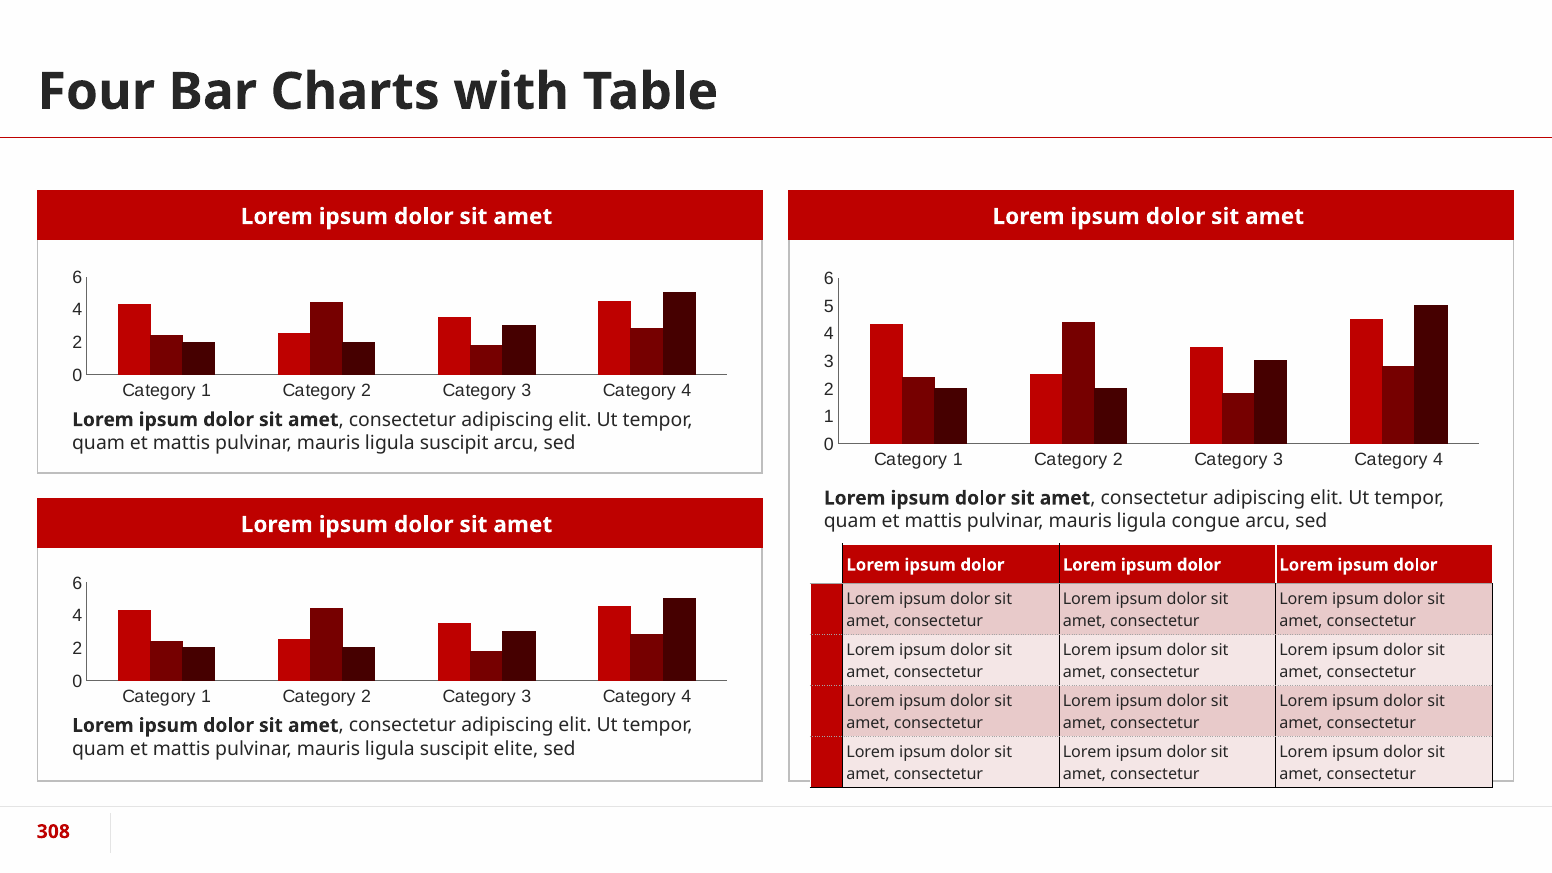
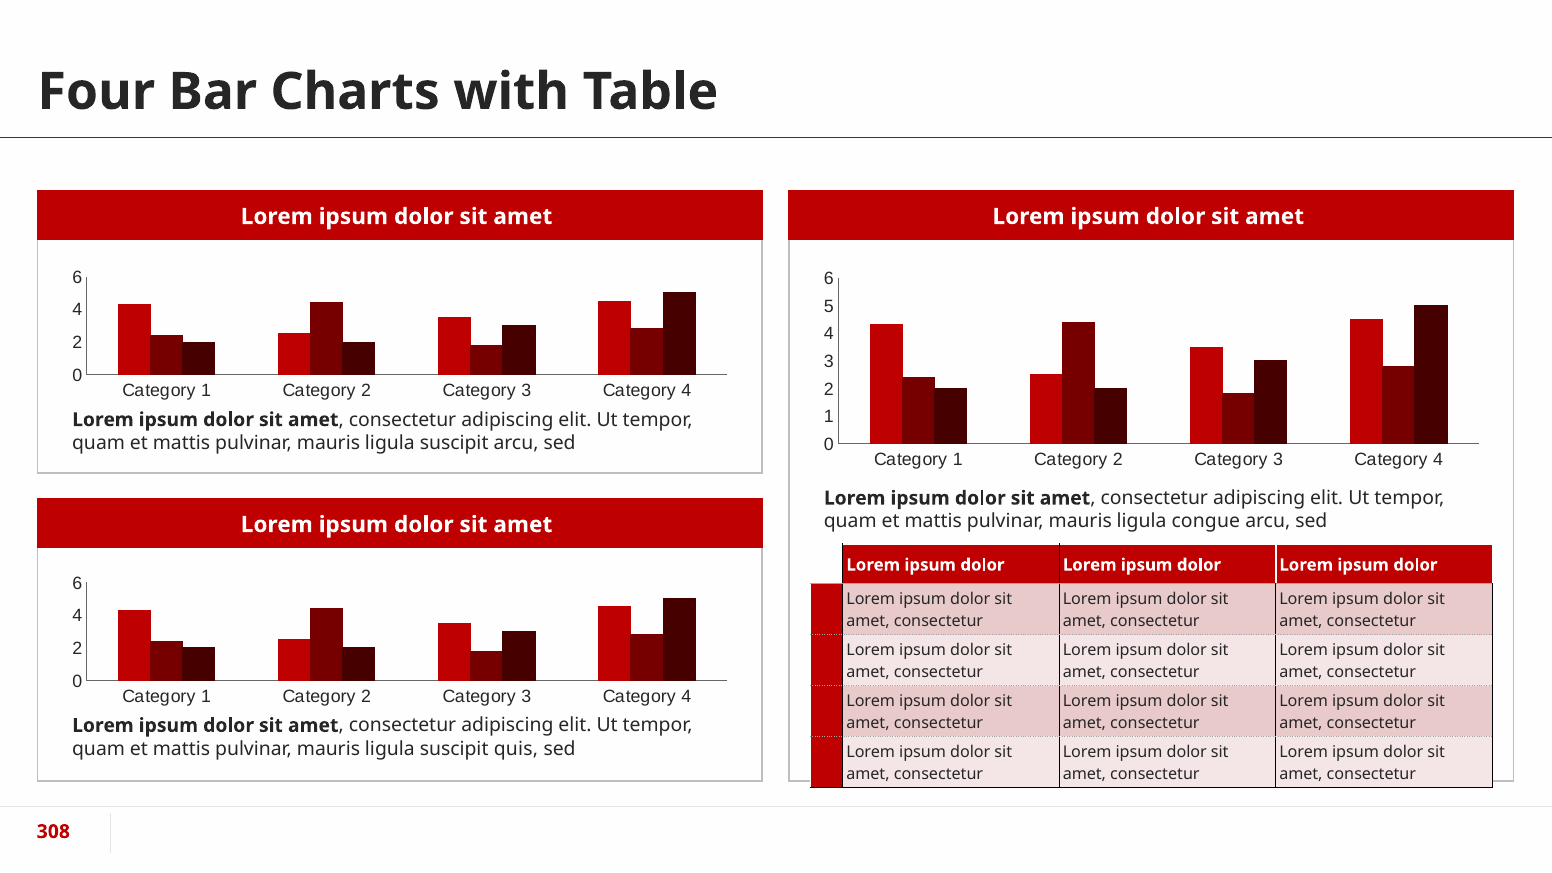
elite: elite -> quis (516, 749)
